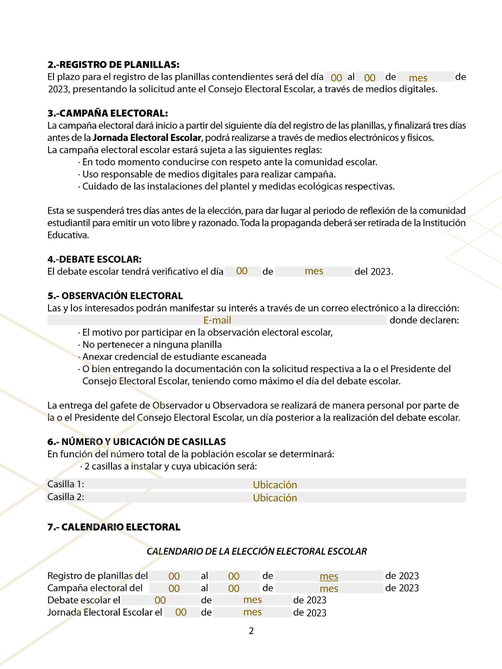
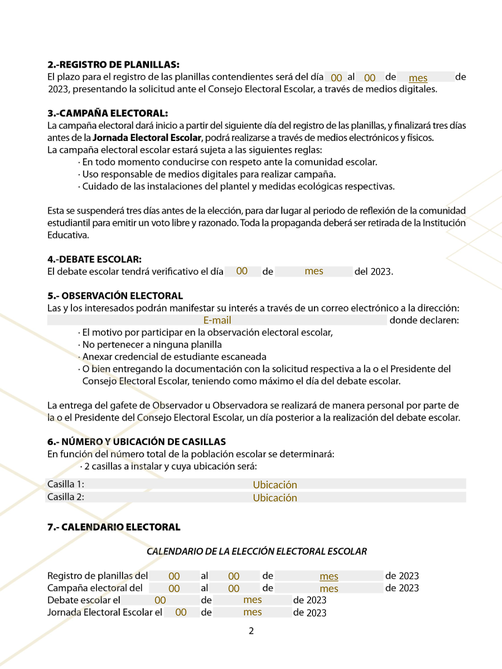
mes underline: none -> present (418, 78)
